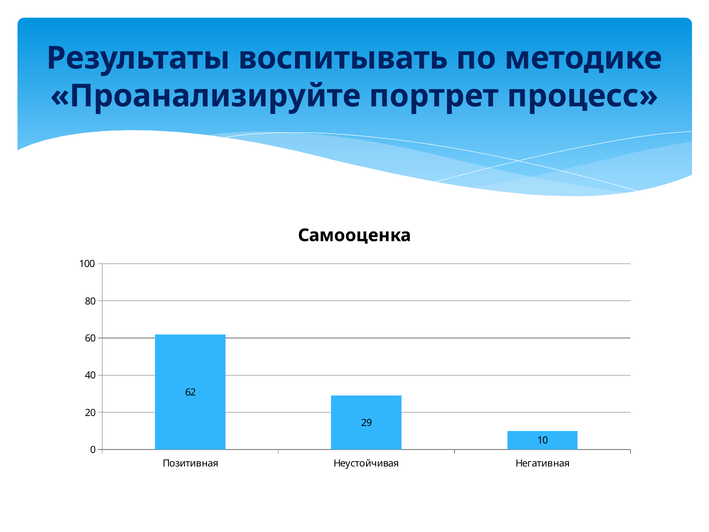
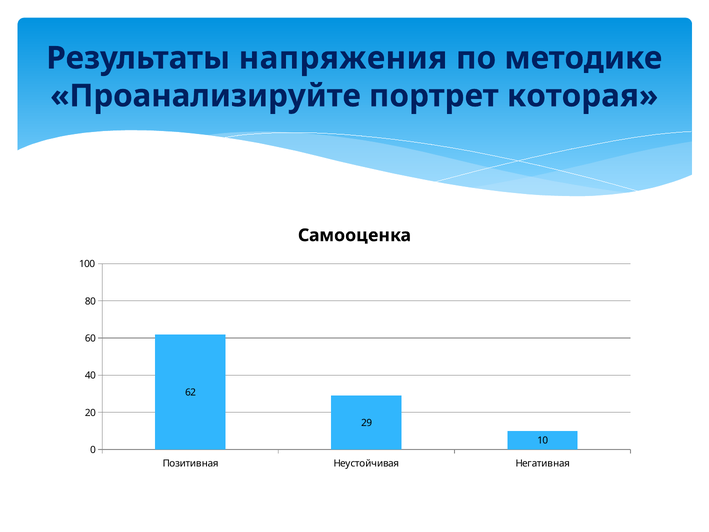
воспитывать: воспитывать -> напряжения (343, 58)
процесс: процесс -> которая (583, 96)
